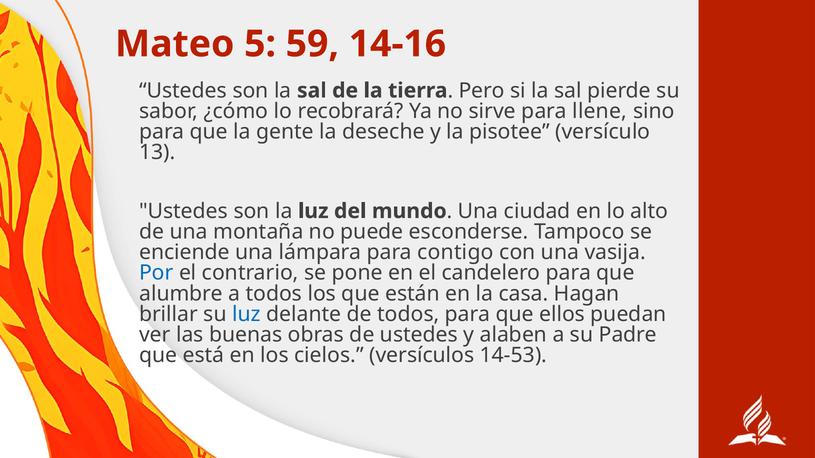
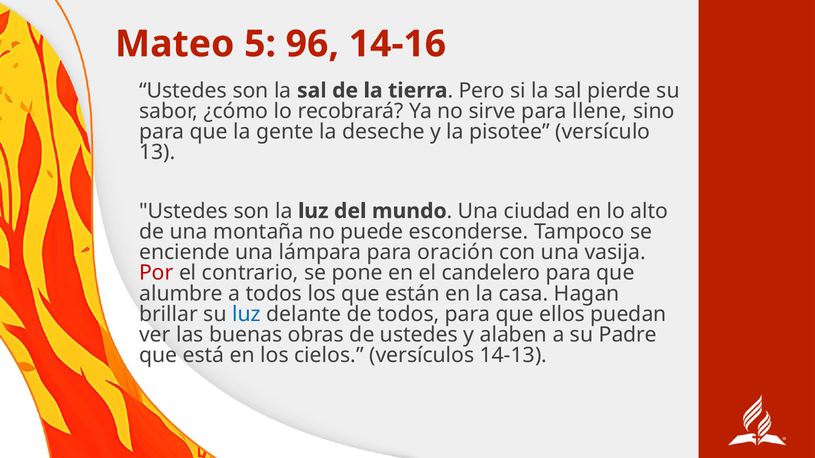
59: 59 -> 96 (312, 44)
contigo: contigo -> oración (455, 253)
Por colour: blue -> red (156, 273)
14-53: 14-53 -> 14-13 (513, 356)
